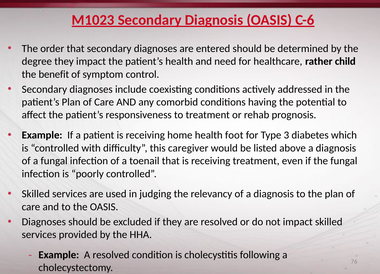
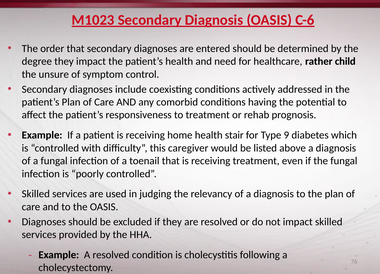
benefit: benefit -> unsure (54, 74)
foot: foot -> stair (234, 135)
3: 3 -> 9 (286, 135)
